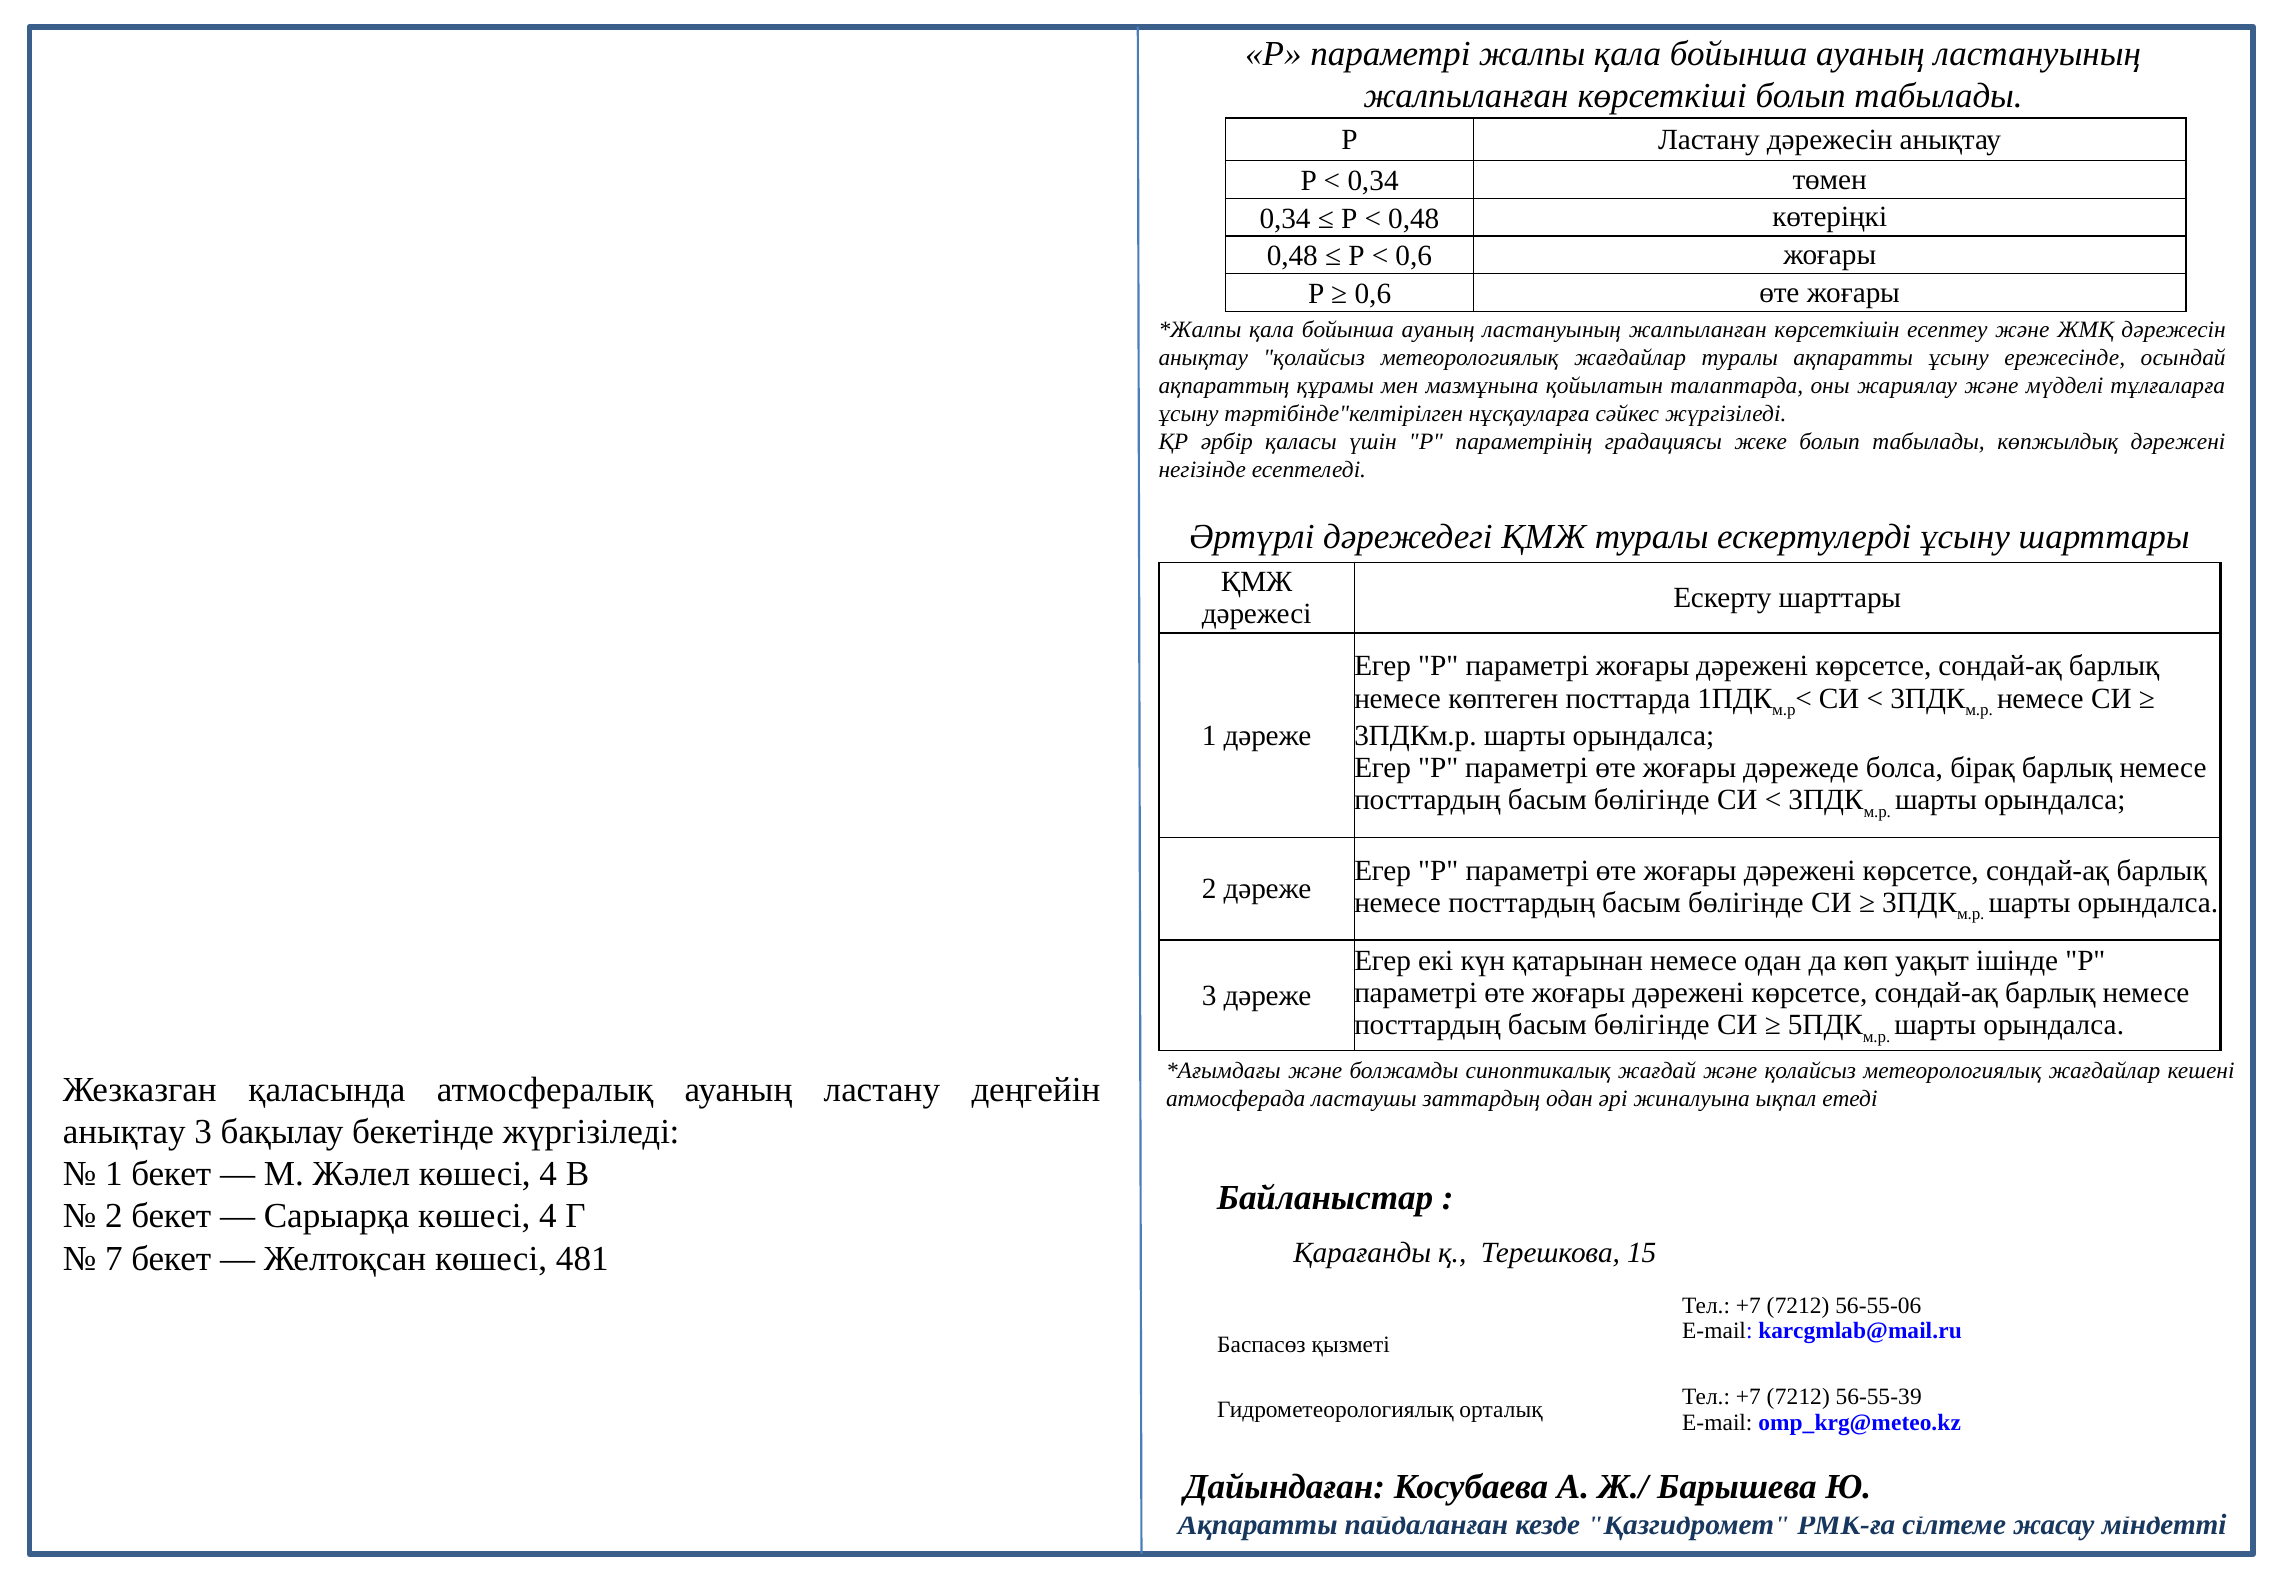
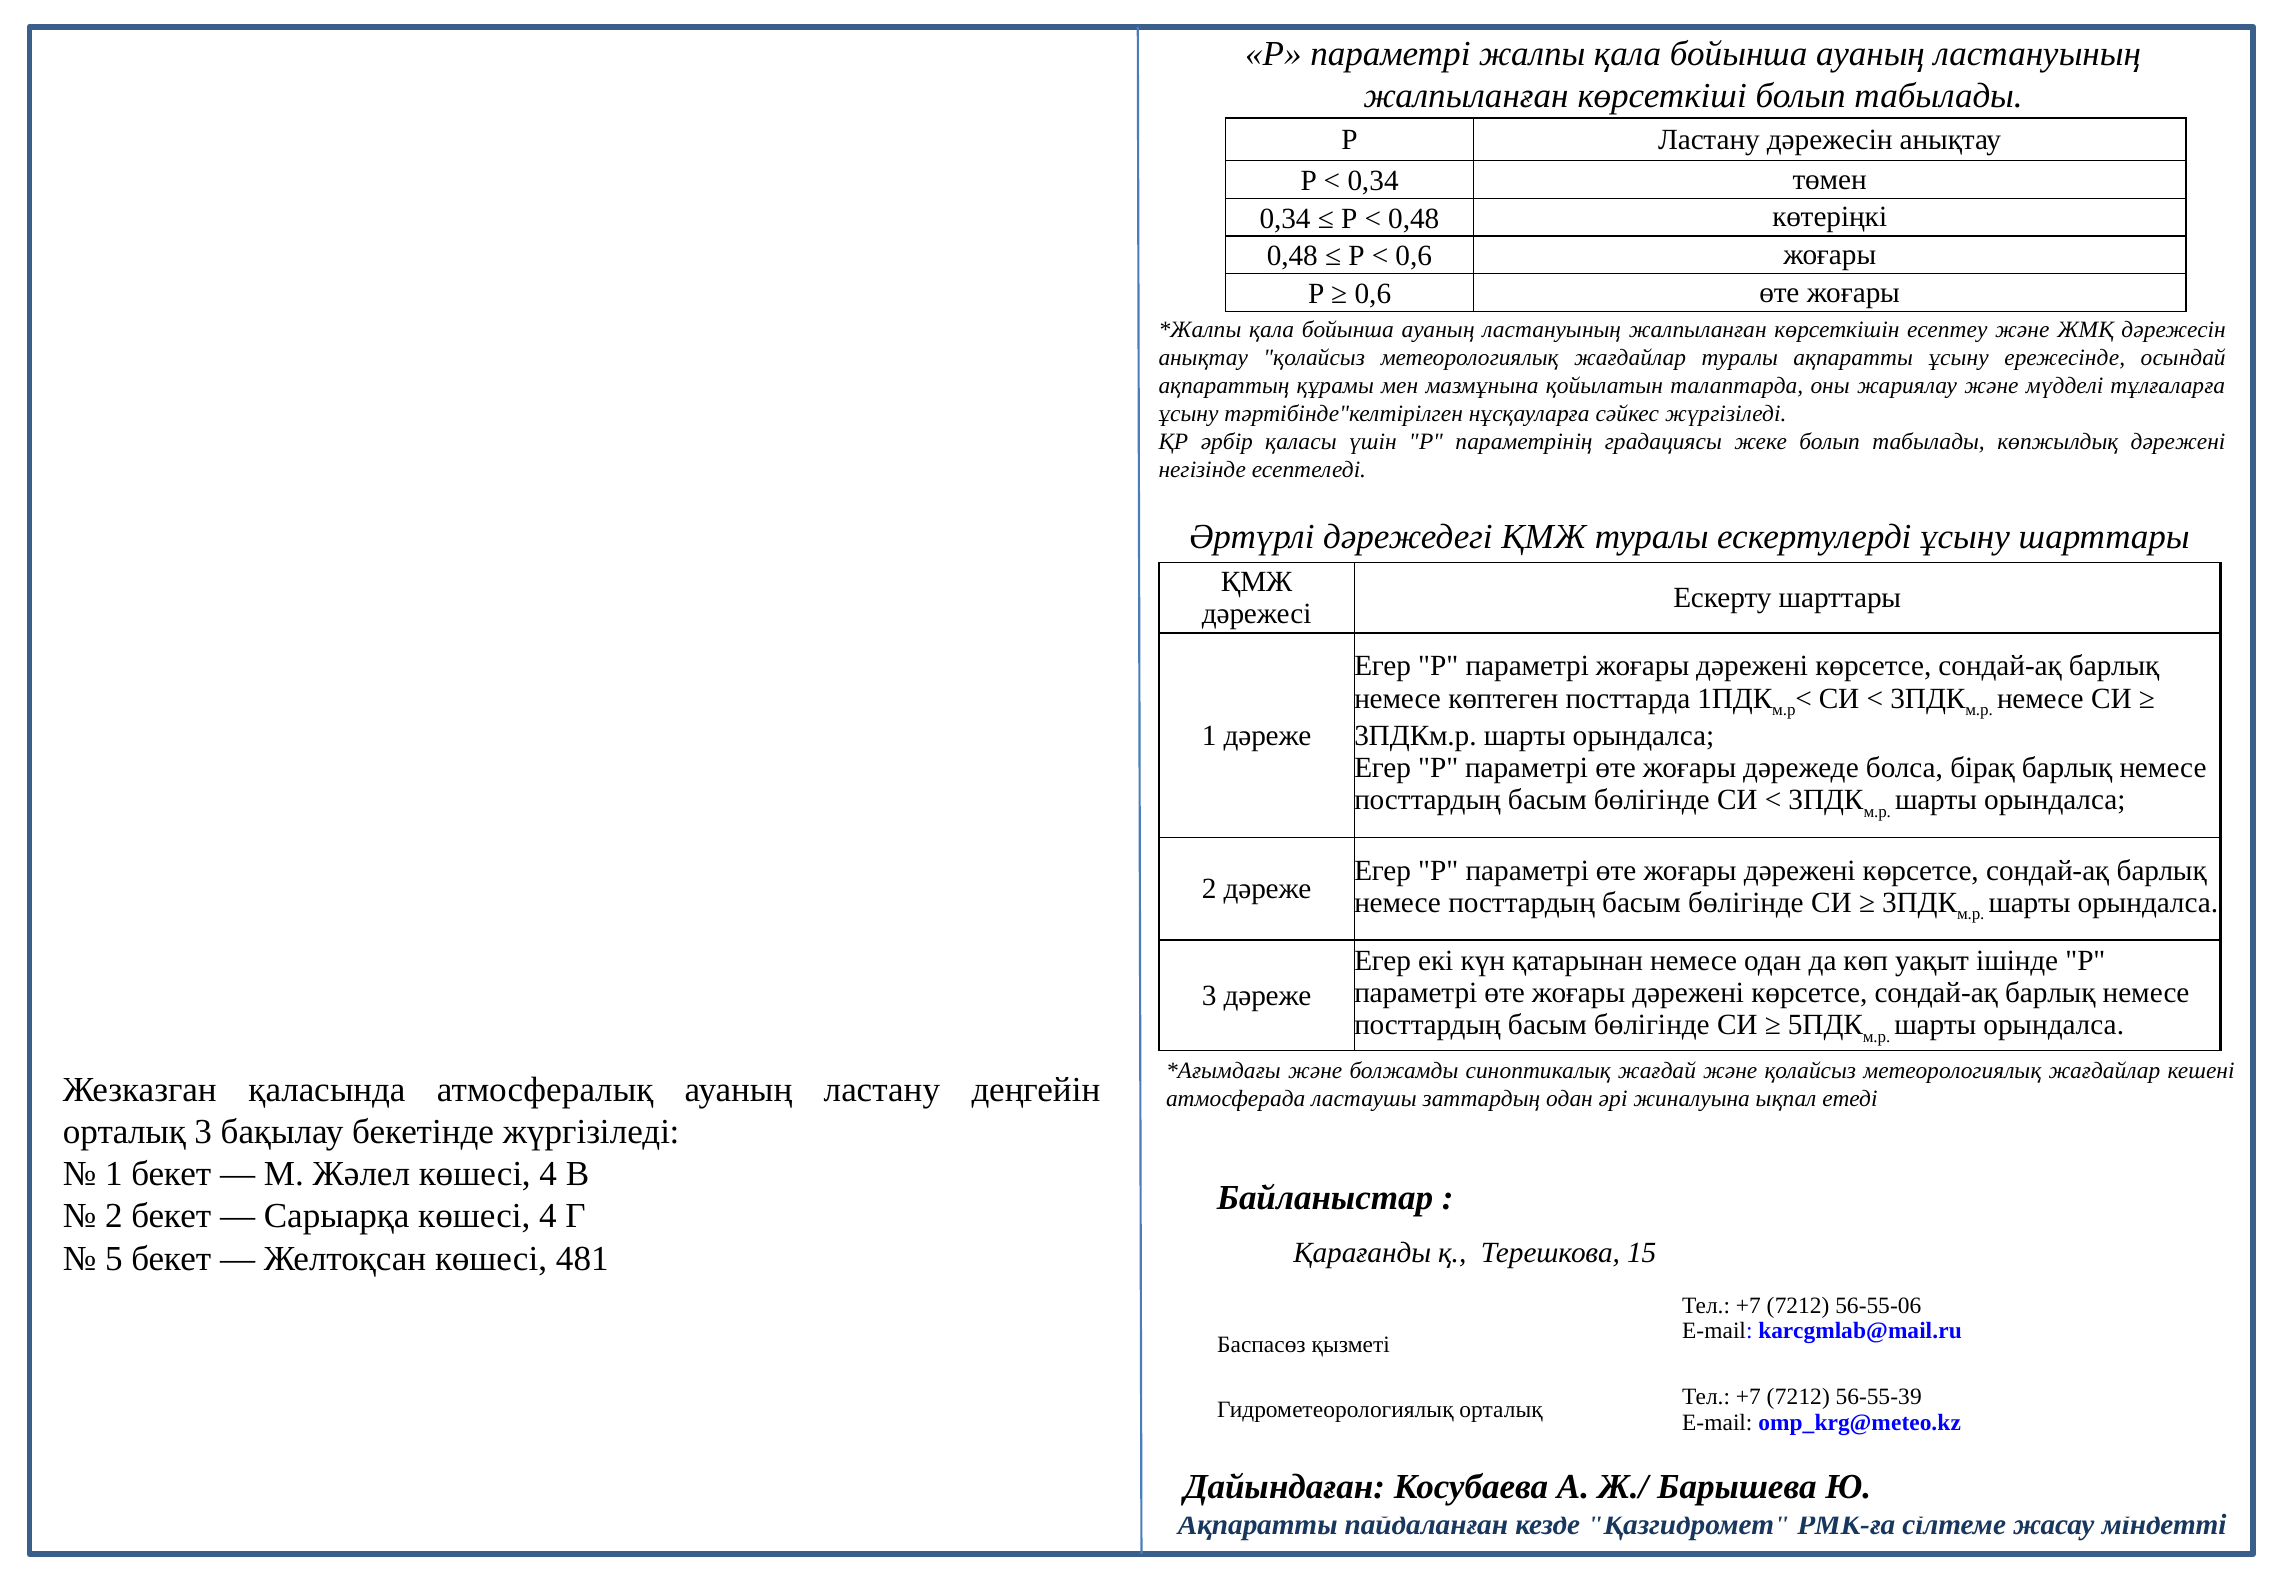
анықтау: анықтау -> орталық (124, 1132)
7: 7 -> 5 (114, 1258)
